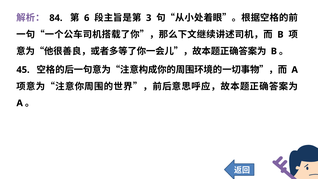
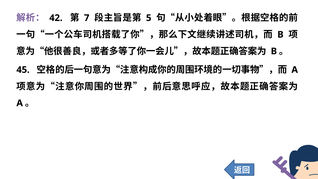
84: 84 -> 42 (56, 18)
6: 6 -> 7 (87, 18)
3: 3 -> 5 (149, 18)
